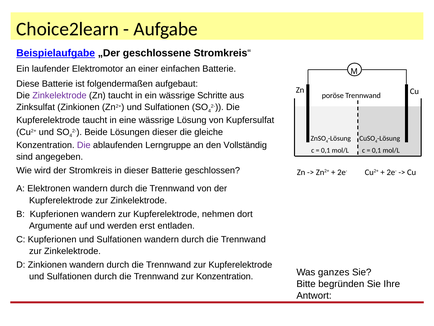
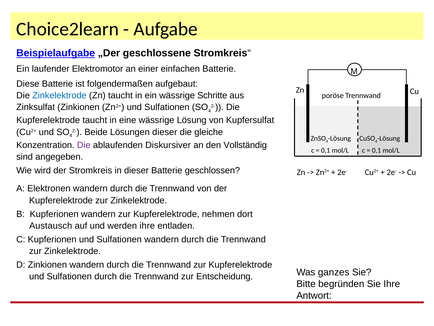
Zinkelektrode colour: purple -> blue (59, 95)
Lerngruppe: Lerngruppe -> Diskursiver (168, 145)
Argumente: Argumente -> Austausch (51, 225)
werden erst: erst -> ihre (147, 225)
zur Konzentration: Konzentration -> Entscheidung (225, 276)
